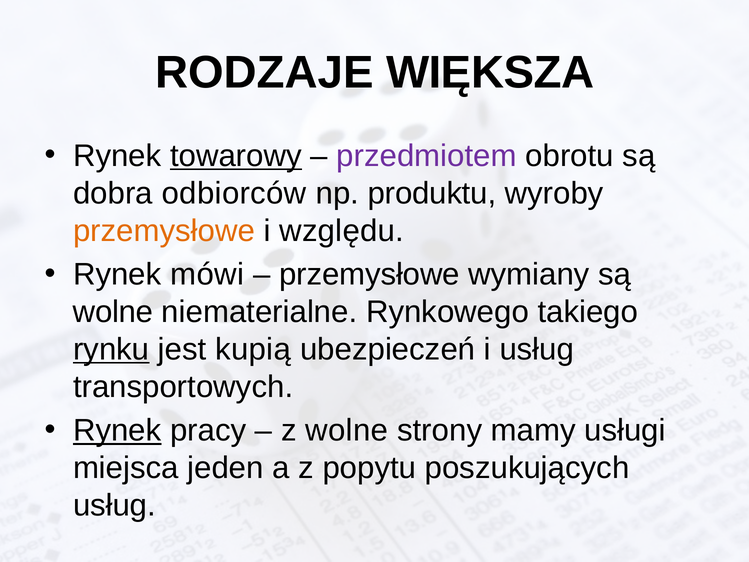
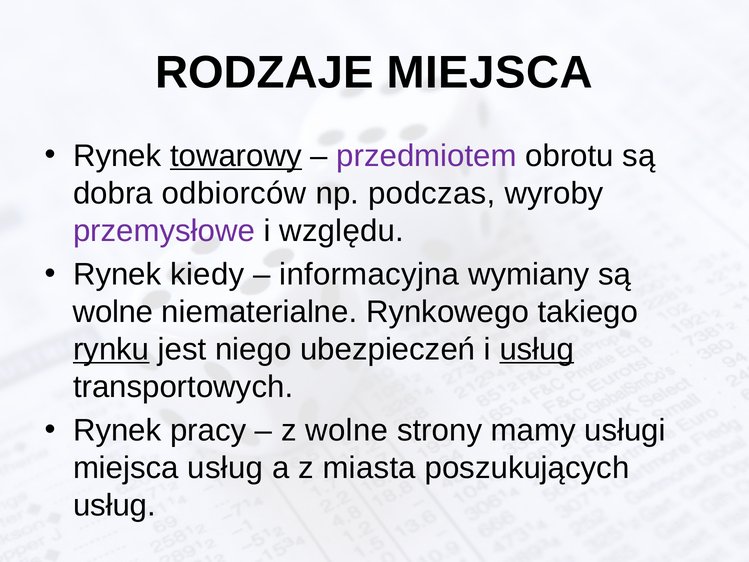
RODZAJE WIĘKSZA: WIĘKSZA -> MIEJSCA (490, 73)
produktu: produktu -> podczas (432, 193)
przemysłowe colour: orange -> purple (164, 231)
mówi: mówi -> kiedy (207, 274)
przemysłowe: przemysłowe -> informacyjna (369, 274)
kupią: kupią -> niego (253, 349)
usług underline: none -> present (537, 349)
Rynek underline: present -> none (117, 430)
miejsca jeden: jeden -> usług (225, 468)
popytu: popytu -> miasta (369, 468)
